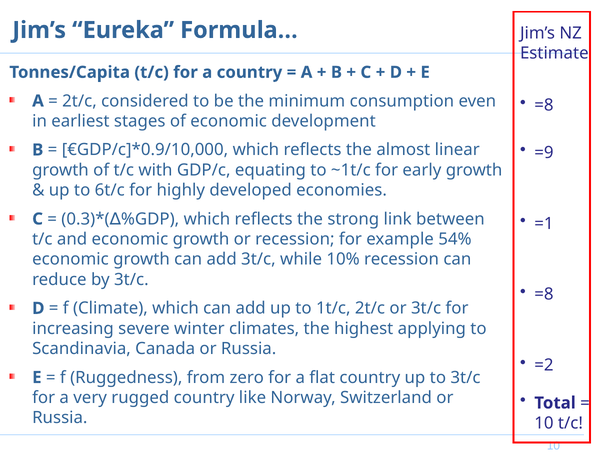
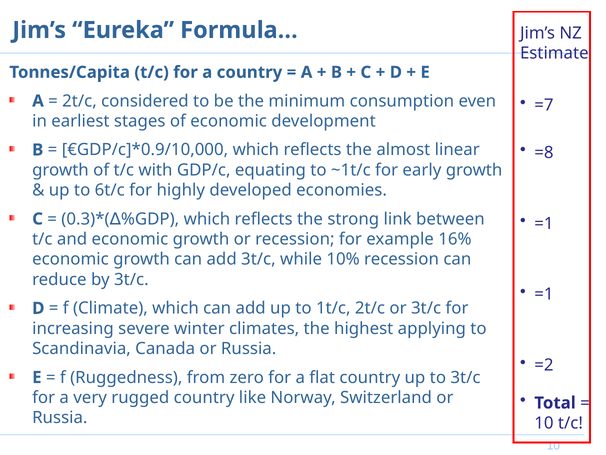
=8: =8 -> =7 (544, 105)
=9: =9 -> =8 (544, 152)
54%: 54% -> 16% (455, 239)
=8: =8 -> =1 (544, 294)
